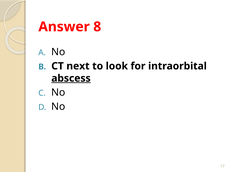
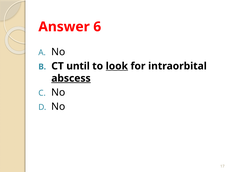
8: 8 -> 6 (97, 27)
next: next -> until (78, 66)
look underline: none -> present (117, 66)
